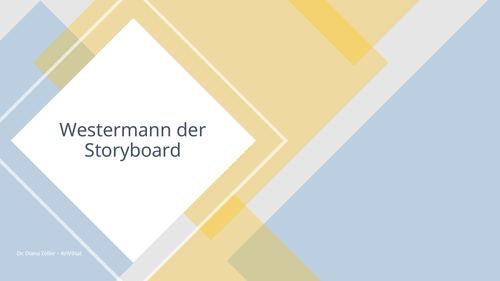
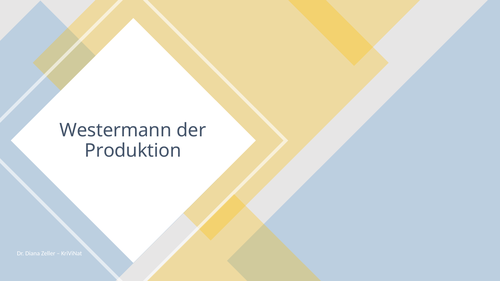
Storyboard: Storyboard -> Produktion (133, 151)
